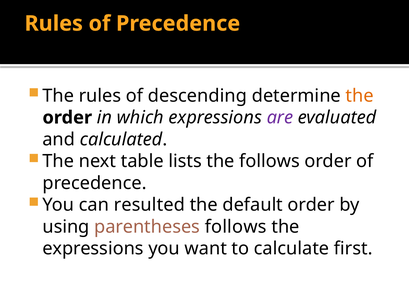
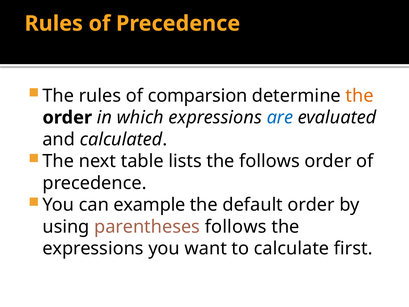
descending: descending -> comparsion (198, 96)
are colour: purple -> blue (280, 117)
resulted: resulted -> example (149, 205)
